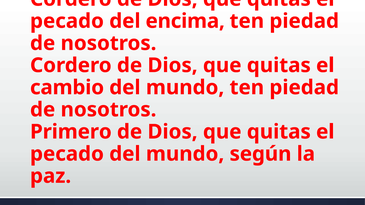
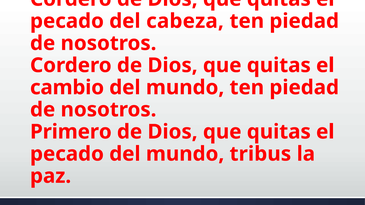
encima: encima -> cabeza (185, 21)
según: según -> tribus (260, 154)
